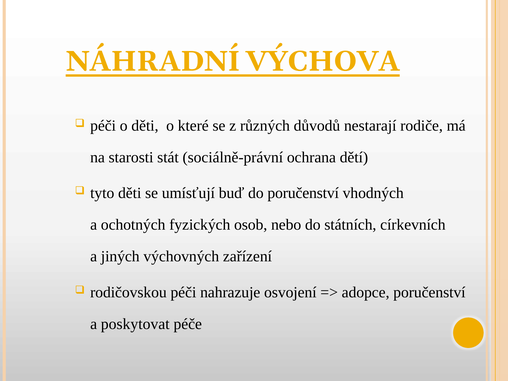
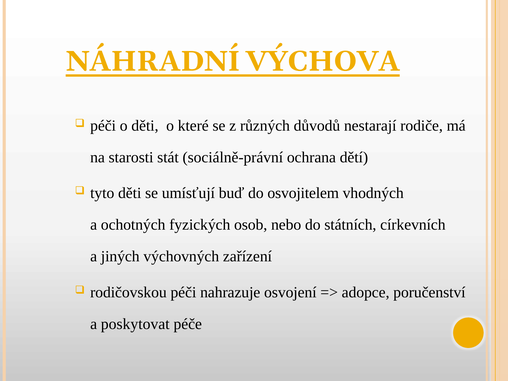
do poručenství: poručenství -> osvojitelem (303, 193)
